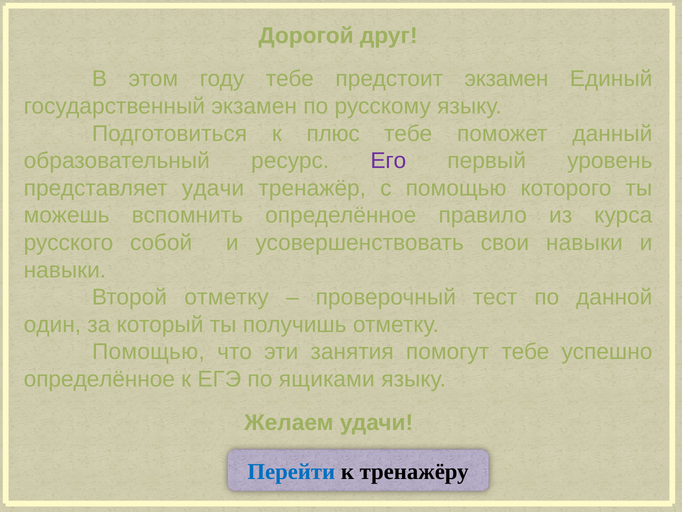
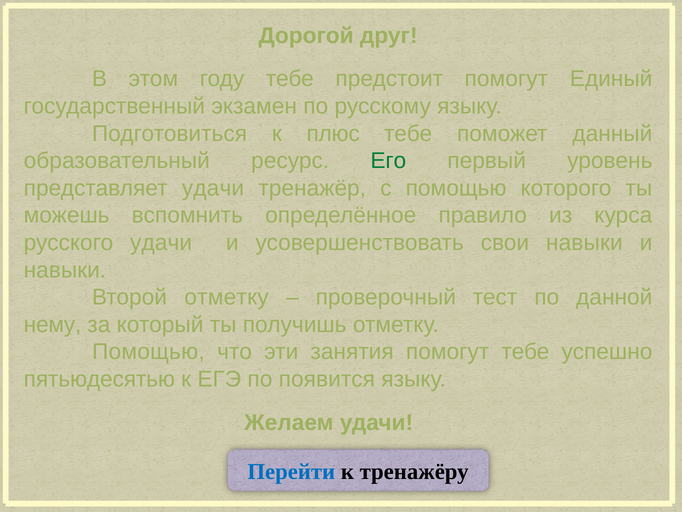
предстоит экзамен: экзамен -> помогут (506, 79)
Его colour: purple -> green (388, 161)
русского собой: собой -> удачи (161, 242)
один: один -> нему (53, 324)
определённое: определённое -> пятьюдесятью (99, 379)
ящиками: ящиками -> появится (327, 379)
